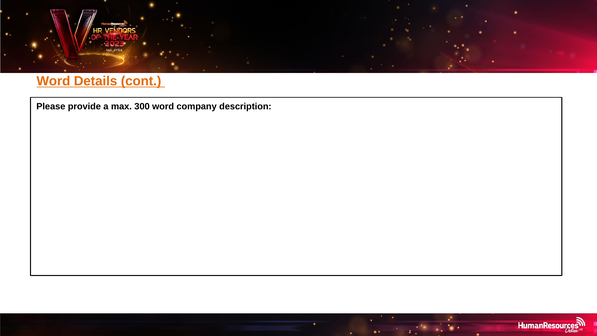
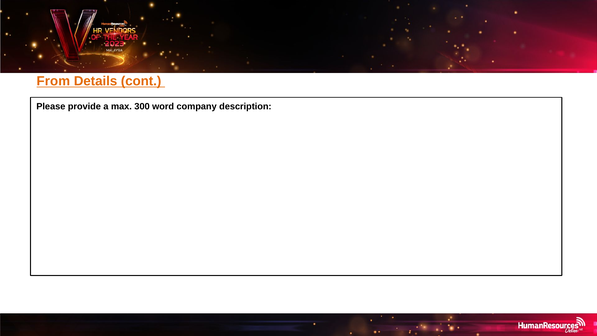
Word: Word -> From (53, 81)
